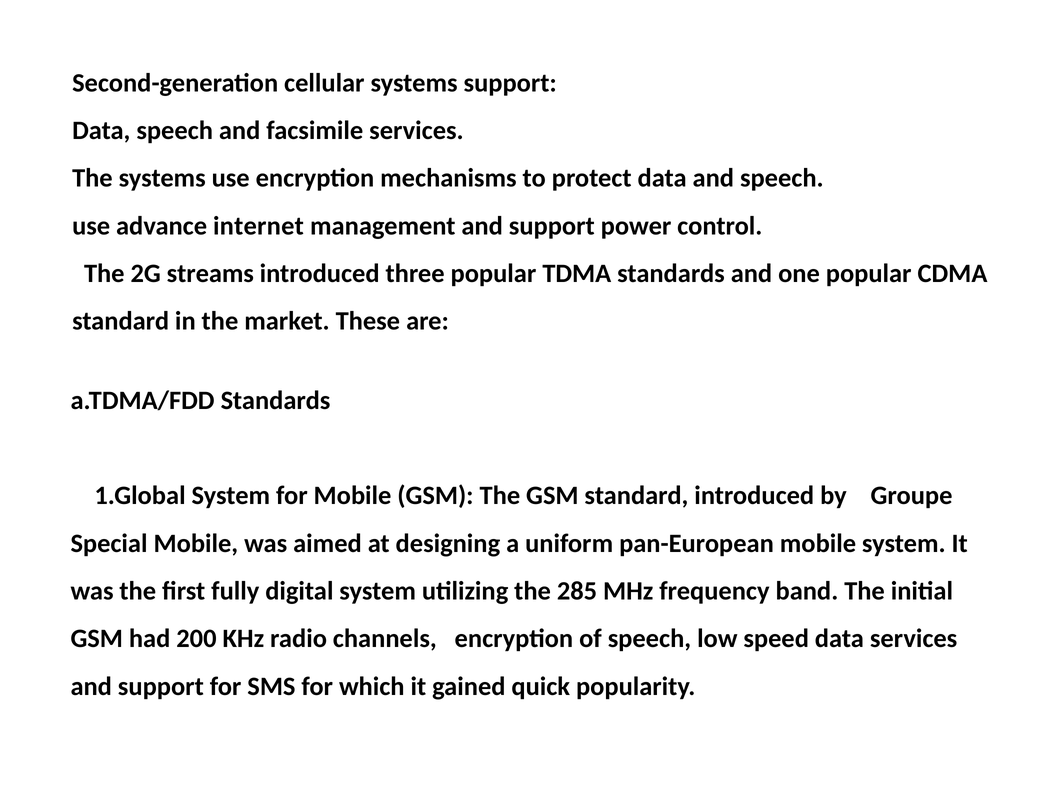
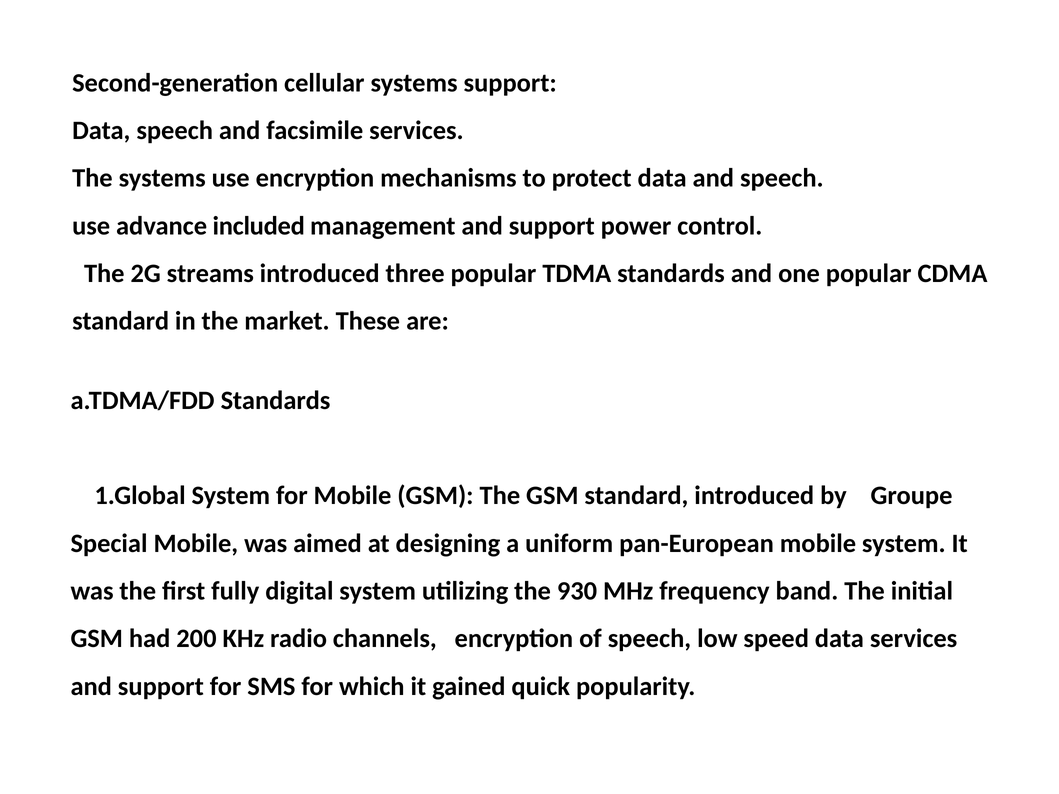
internet: internet -> included (259, 226)
285: 285 -> 930 (577, 591)
